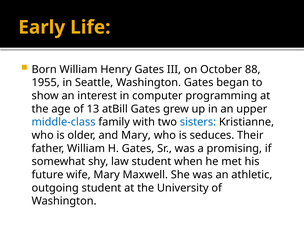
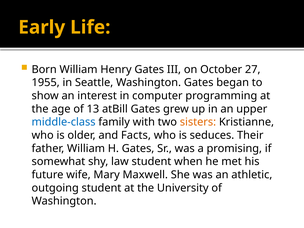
88: 88 -> 27 (253, 69)
sisters colour: blue -> orange (198, 122)
and Mary: Mary -> Facts (136, 135)
